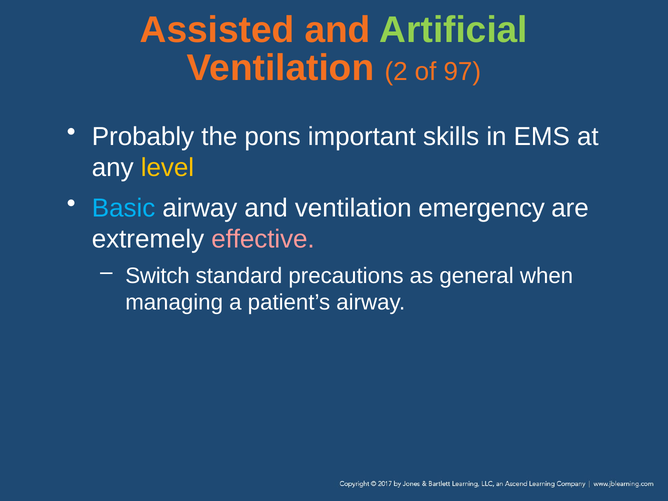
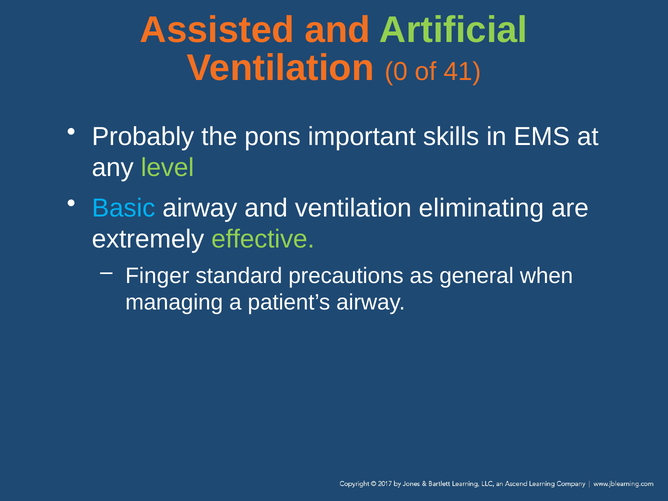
2: 2 -> 0 (396, 72)
97: 97 -> 41 (462, 72)
level colour: yellow -> light green (167, 168)
emergency: emergency -> eliminating (481, 208)
effective colour: pink -> light green (263, 239)
Switch: Switch -> Finger (157, 276)
